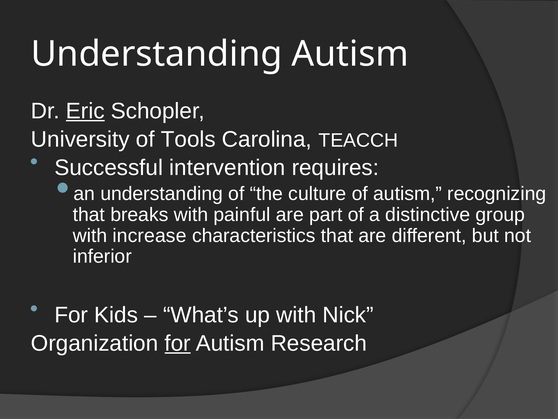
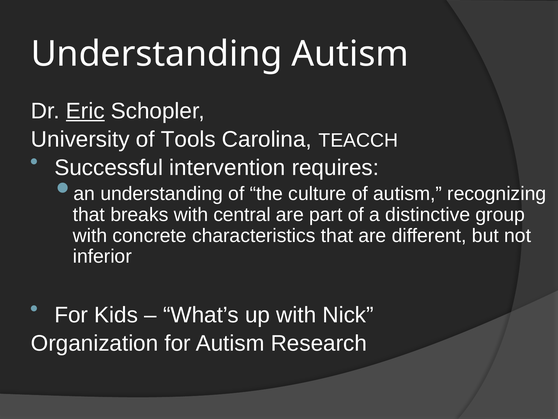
painful: painful -> central (242, 214)
increase: increase -> concrete (150, 235)
for underline: present -> none (178, 343)
